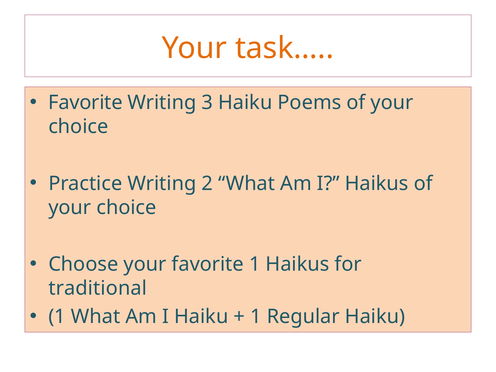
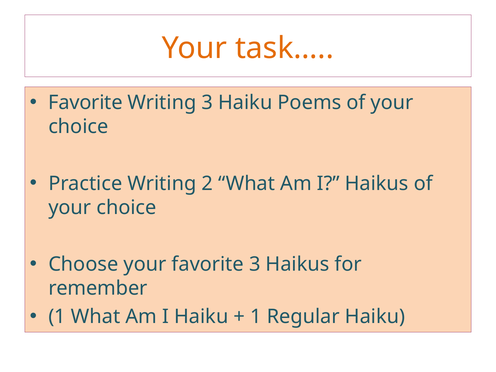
favorite 1: 1 -> 3 (255, 264)
traditional: traditional -> remember (98, 288)
